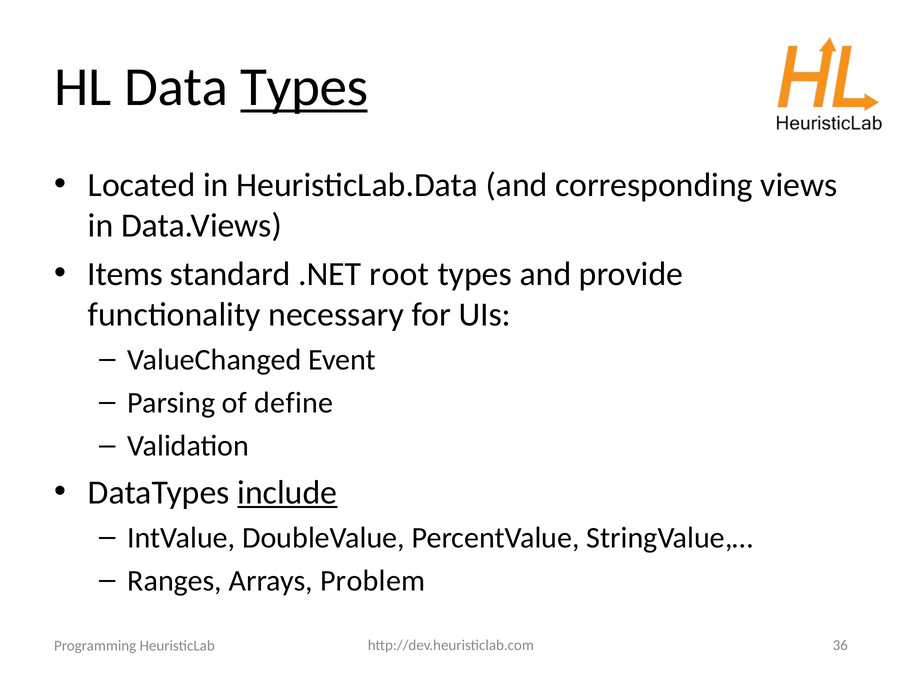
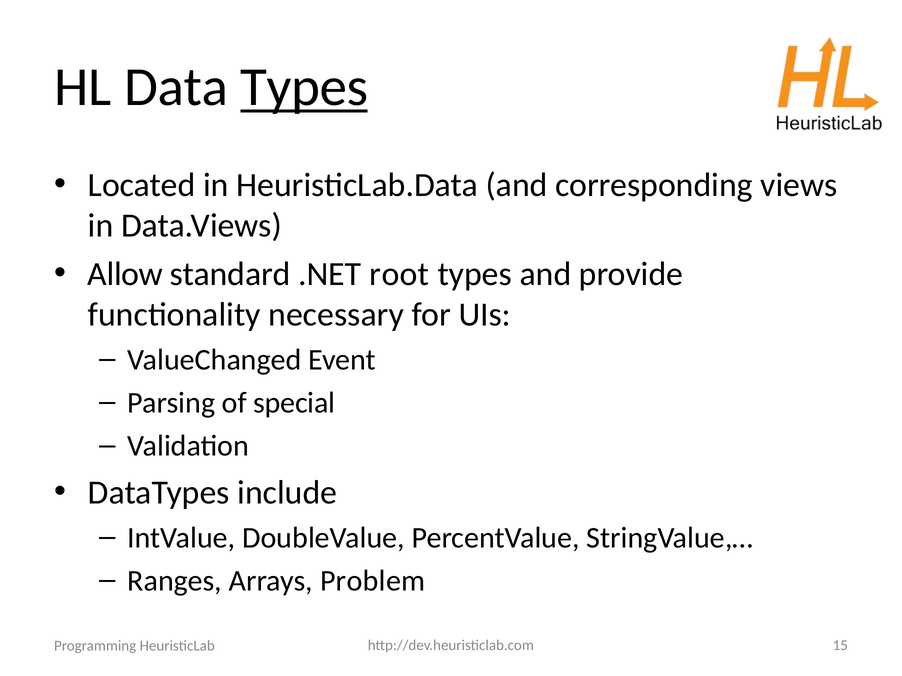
Items: Items -> Allow (125, 274)
define: define -> special (294, 403)
include underline: present -> none (287, 493)
36: 36 -> 15 (840, 646)
